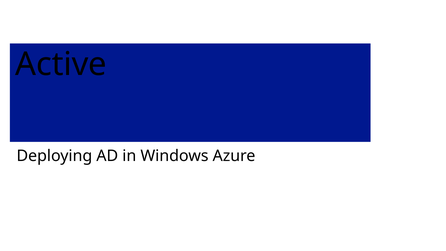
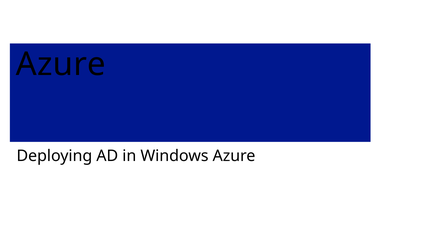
Active: Active -> Azure (61, 64)
